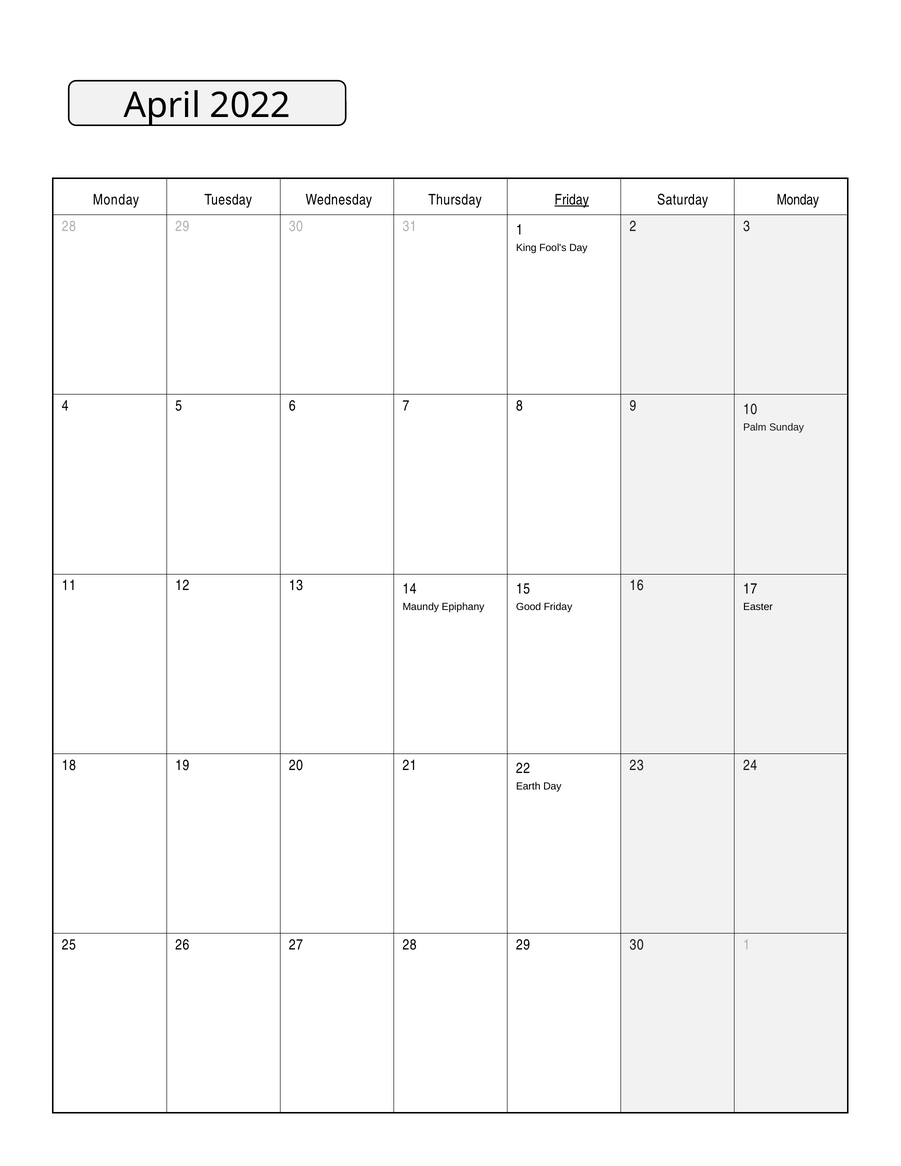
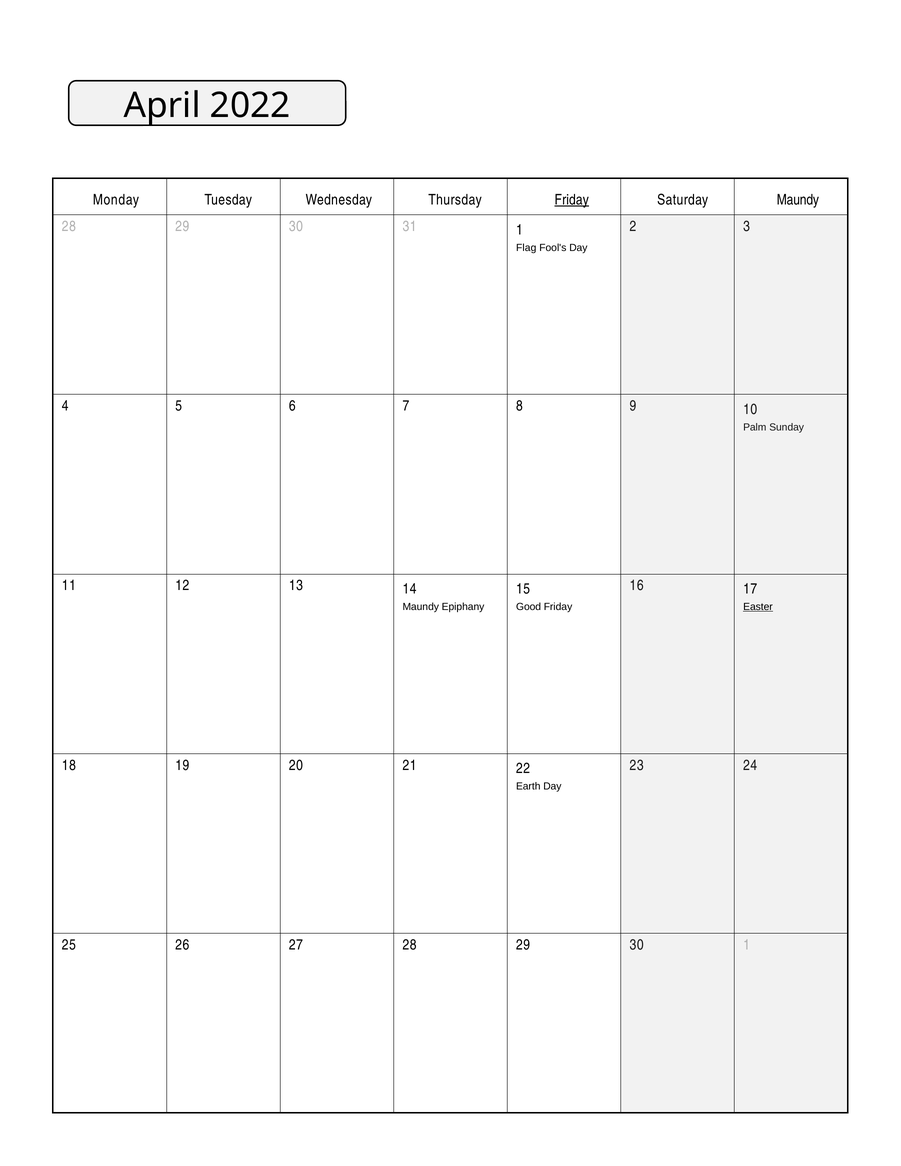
Saturday Monday: Monday -> Maundy (798, 200)
King: King -> Flag (526, 248)
Easter underline: none -> present (758, 607)
